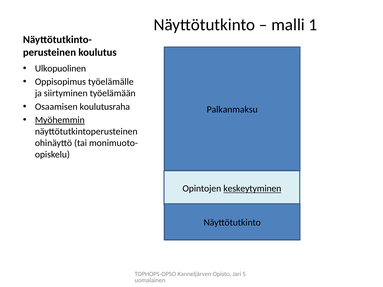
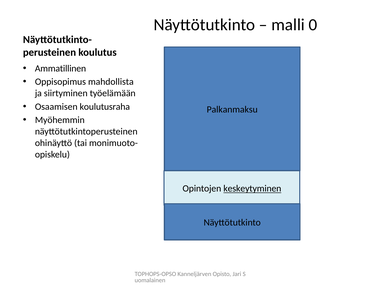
1: 1 -> 0 (313, 25)
Ulkopuolinen: Ulkopuolinen -> Ammatillinen (60, 68)
työelämälle: työelämälle -> mahdollista (111, 82)
Myöhemmin underline: present -> none (60, 120)
